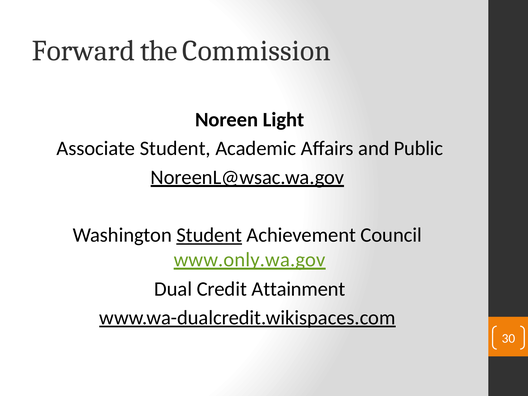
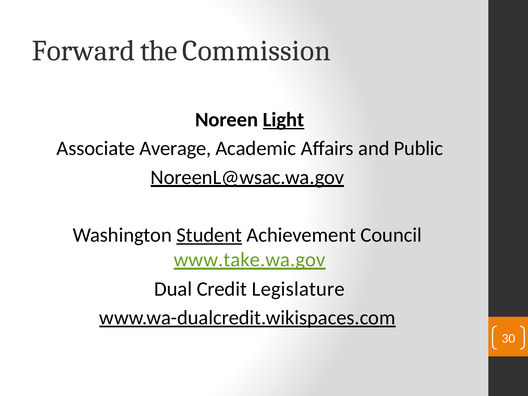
Light underline: none -> present (284, 120)
Associate Student: Student -> Average (175, 149)
www.only.wa.gov: www.only.wa.gov -> www.take.wa.gov (250, 260)
Attainment: Attainment -> Legislature (298, 289)
